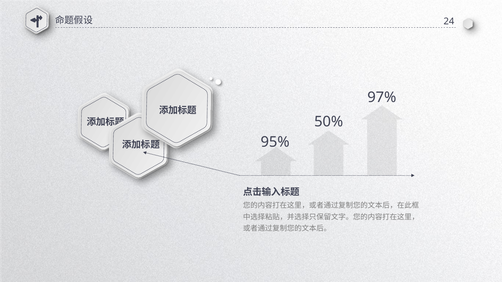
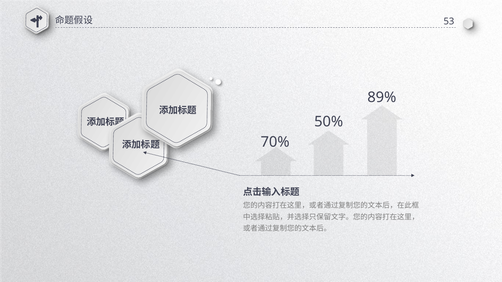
24: 24 -> 53 (449, 21)
97%: 97% -> 89% (382, 97)
95%: 95% -> 70% (275, 142)
